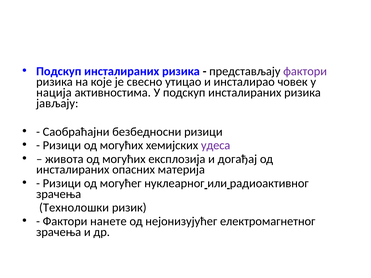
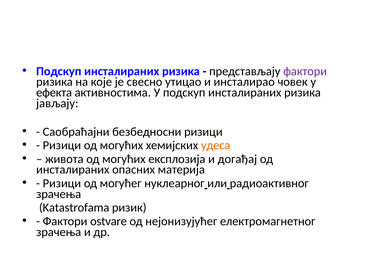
нација: нација -> ефекта (54, 93)
удеса colour: purple -> orange (216, 145)
Технолошки: Технолошки -> Katastrofama (74, 208)
нанете: нанете -> ostvare (109, 221)
